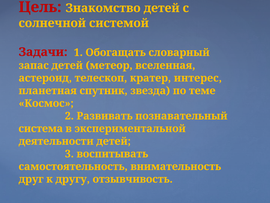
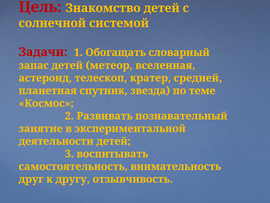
интерес: интерес -> средней (198, 78)
система: система -> занятие (41, 128)
